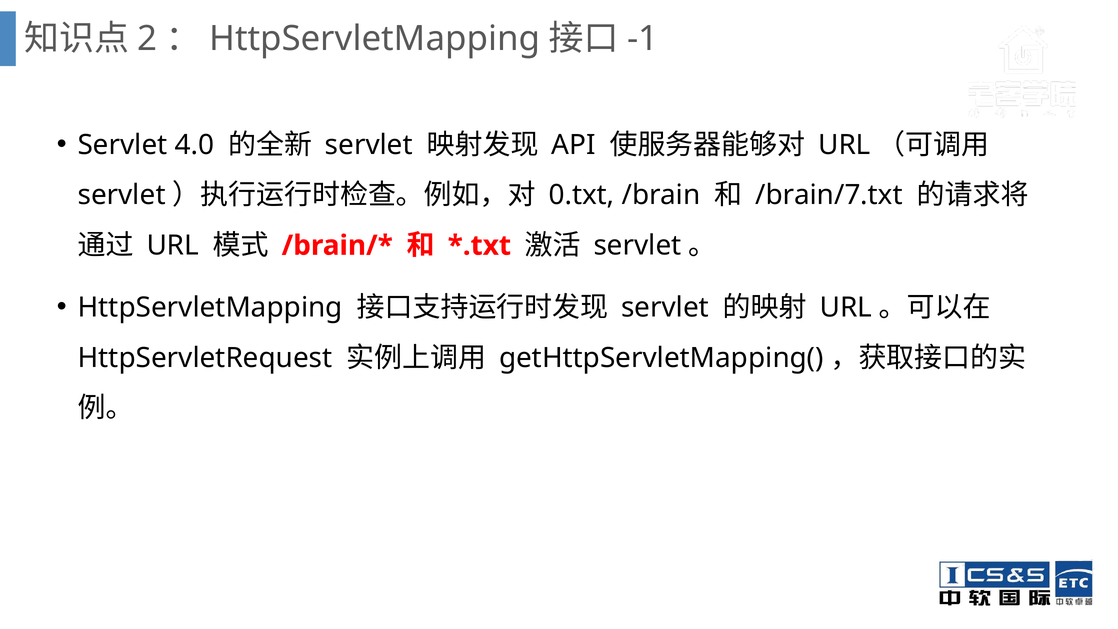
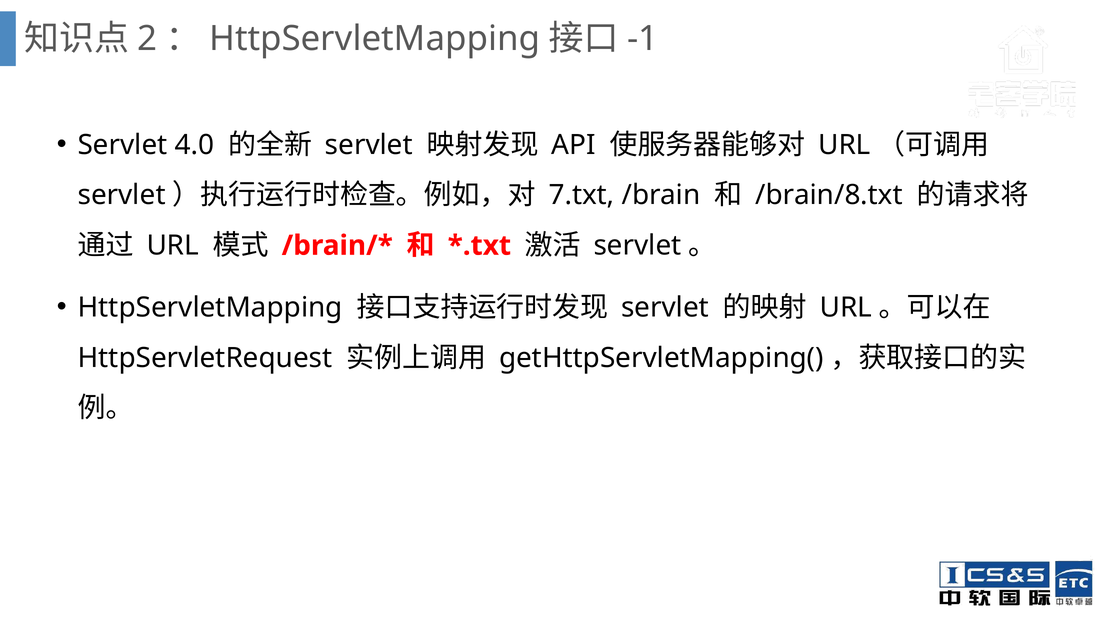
0.txt: 0.txt -> 7.txt (581, 195)
/brain/7.txt: /brain/7.txt -> /brain/8.txt (829, 195)
